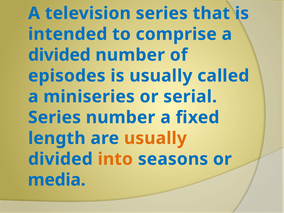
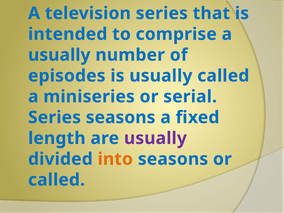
divided: divided -> usually (59, 55)
Series number: number -> seasons (121, 117)
usually colour: orange -> purple (155, 138)
media: media -> called (57, 180)
